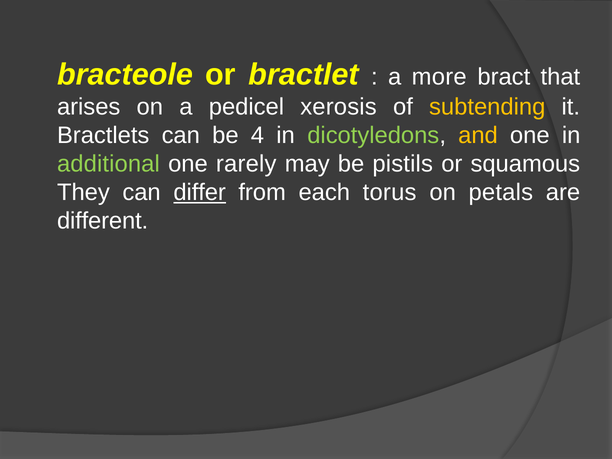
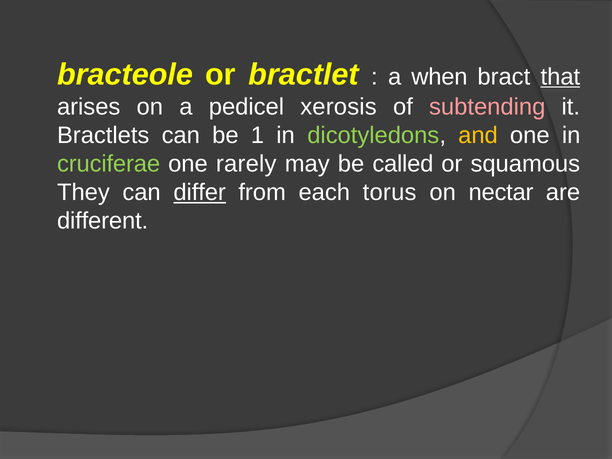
more: more -> when (439, 77)
that underline: none -> present (560, 77)
subtending colour: yellow -> pink (487, 107)
4: 4 -> 1 (257, 135)
additional: additional -> cruciferae (109, 164)
pistils: pistils -> called (403, 164)
petals: petals -> nectar (501, 192)
